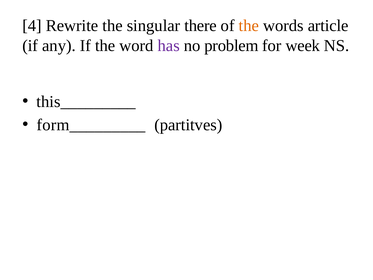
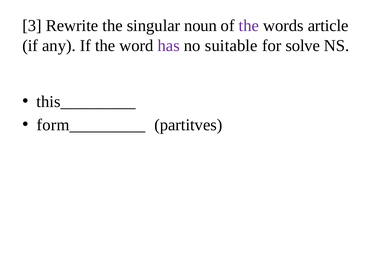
4: 4 -> 3 (32, 26)
there: there -> noun (201, 26)
the colour: orange -> purple (249, 26)
problem: problem -> suitable (231, 46)
week: week -> solve (303, 46)
